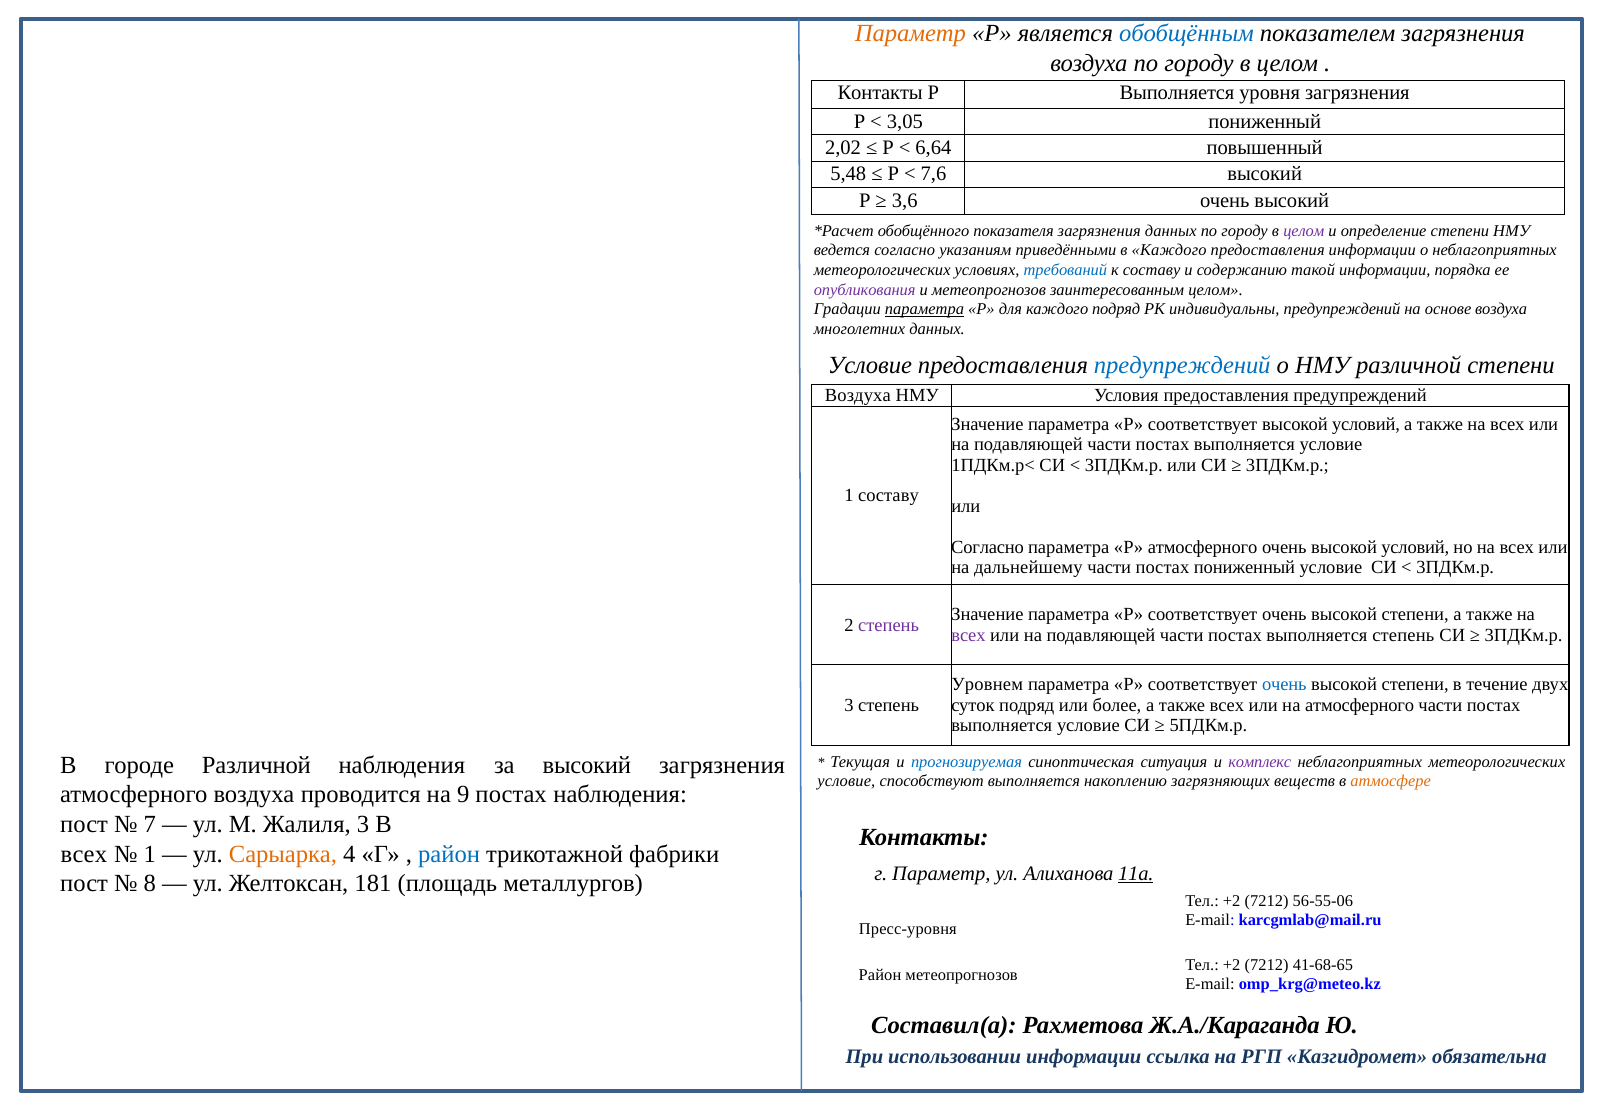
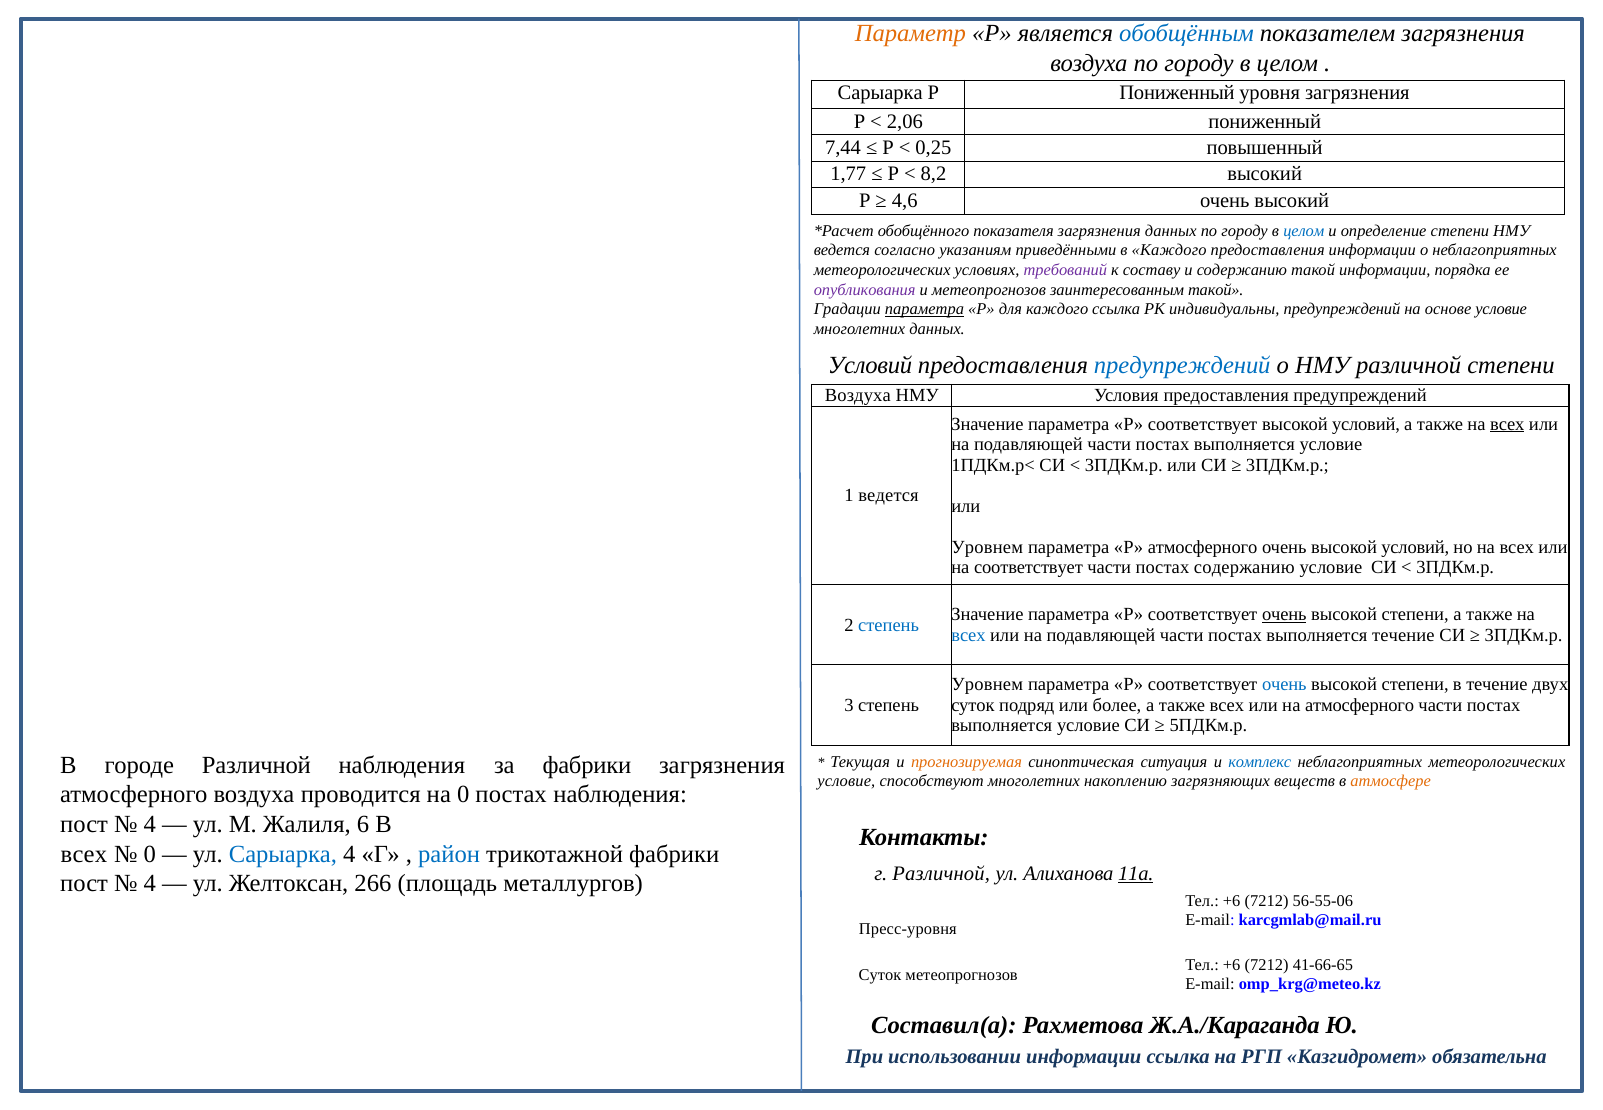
Контакты: Контакты -> Сарыарка (880, 93)
Р Выполняется: Выполняется -> Пониженный (1177, 93)
3,05: 3,05 -> 2,06 (905, 121)
2,02: 2,02 -> 7,44 (843, 148)
6,64: 6,64 -> 0,25 (933, 148)
5,48: 5,48 -> 1,77 (848, 174)
7,6: 7,6 -> 8,2 (933, 174)
3,6: 3,6 -> 4,6 (905, 201)
целом colour: purple -> blue (1304, 231)
требований colour: blue -> purple (1065, 270)
заинтересованным целом: целом -> такой (1216, 290)
каждого подряд: подряд -> ссылка (1116, 309)
основе воздуха: воздуха -> условие (1501, 309)
Условие: Условие -> Условий (870, 365)
всех underline: none -> present (1507, 424)
1 составу: составу -> ведется (889, 496)
Согласно: Согласно -> Уровнем (987, 547)
на дальнейшему: дальнейшему -> соответствует (1028, 567)
постах пониженный: пониженный -> содержанию (1244, 567)
очень underline: none -> present (1284, 615)
степень colour: purple -> blue (889, 625)
всех colour: purple -> blue (968, 635)
выполняется степень: степень -> течение (1403, 635)
за высокий: высокий -> фабрики (587, 765)
прогнозируемая colour: blue -> orange (966, 762)
комплекс colour: purple -> blue (1260, 762)
способствуют выполняется: выполняется -> многолетних (1034, 781)
на 9: 9 -> 0 (463, 795)
7: 7 -> 4 (150, 824)
Жалиля 3: 3 -> 6 (363, 824)
1: 1 -> 0 (150, 854)
Сарыарка colour: orange -> blue (283, 854)
г Параметр: Параметр -> Различной (941, 873)
8: 8 -> 4 (150, 883)
181: 181 -> 266 (373, 883)
+2: +2 -> +6 (1232, 901)
+2: +2 -> +6 (1232, 965)
41-68-65: 41-68-65 -> 41-66-65 (1323, 965)
Район: Район -> Суток (880, 974)
